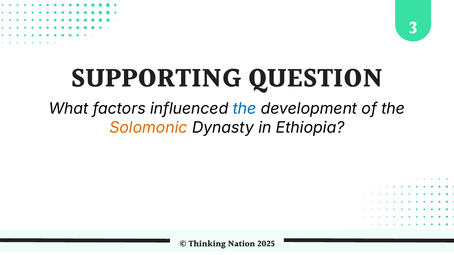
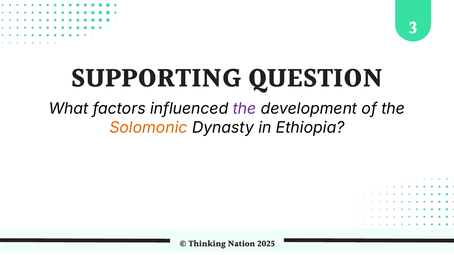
the colour: blue -> purple (245, 109)
